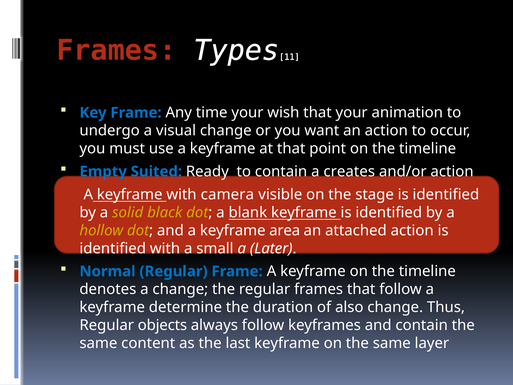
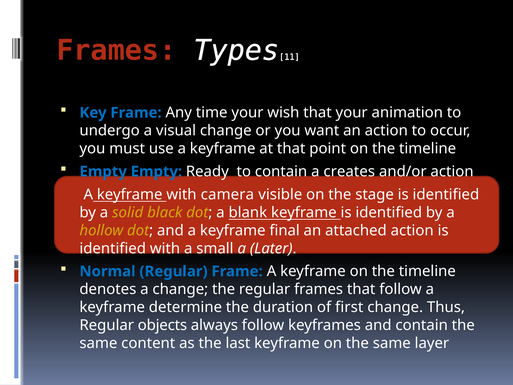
Empty Suited: Suited -> Empty (156, 171)
area: area -> final (285, 230)
also: also -> first (349, 307)
